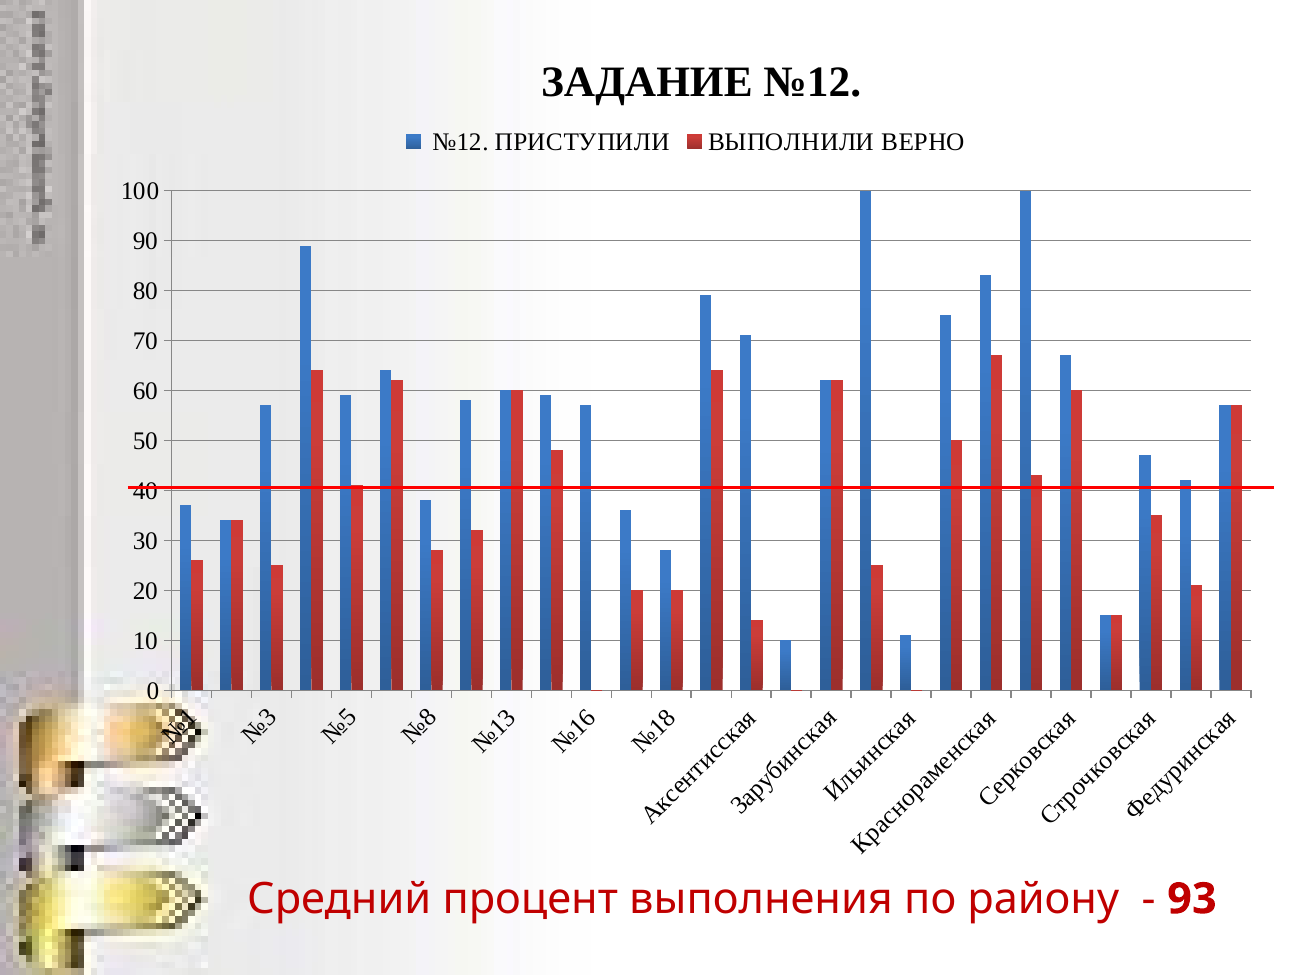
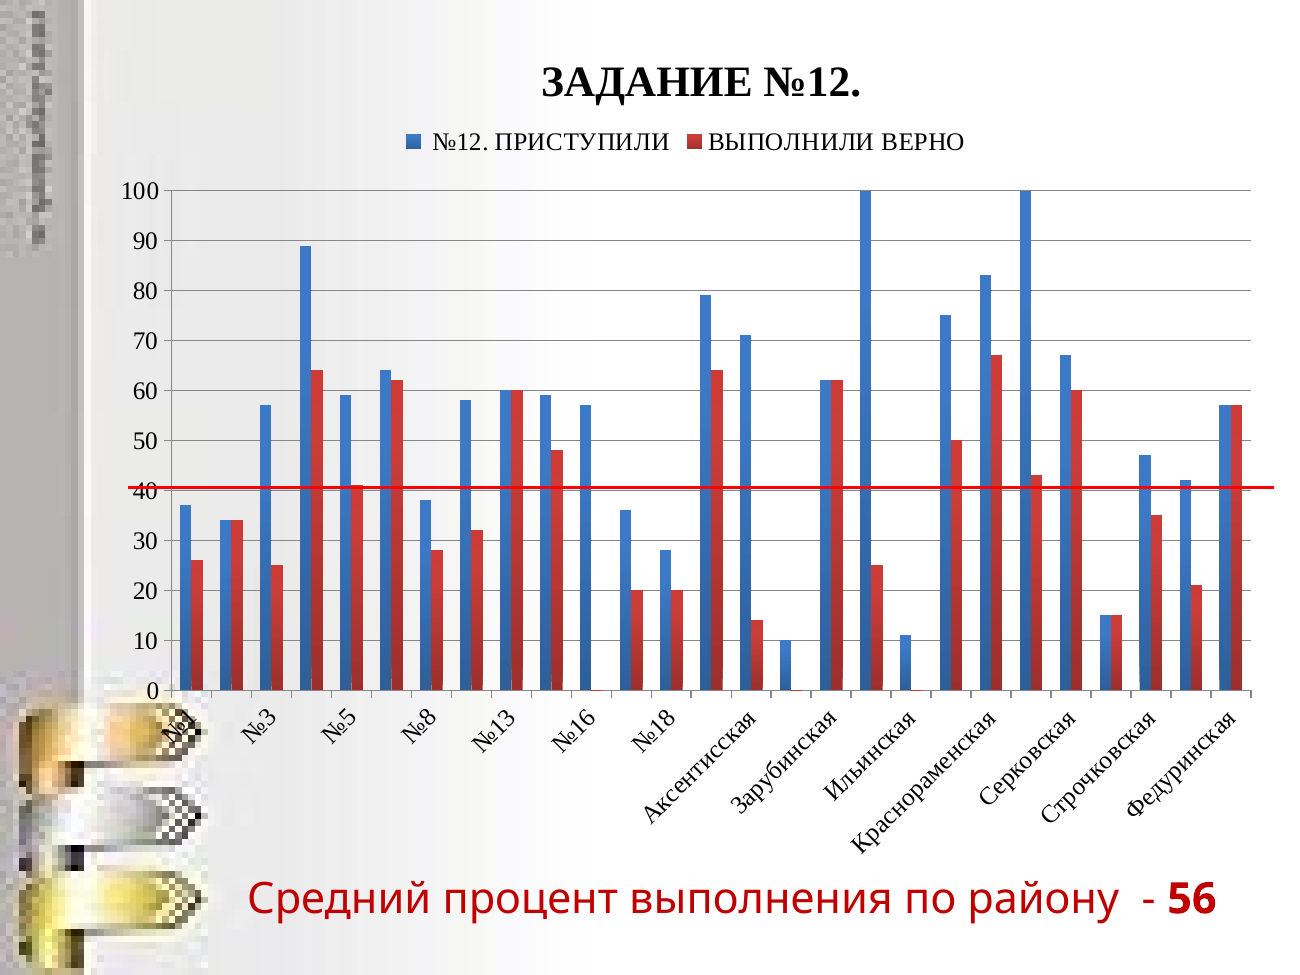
93: 93 -> 56 (1192, 899)
